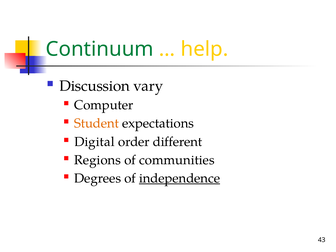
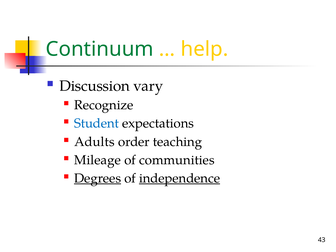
Computer: Computer -> Recognize (104, 105)
Student colour: orange -> blue (97, 123)
Digital: Digital -> Adults (94, 142)
different: different -> teaching (177, 142)
Regions: Regions -> Mileage (98, 160)
Degrees underline: none -> present (98, 178)
